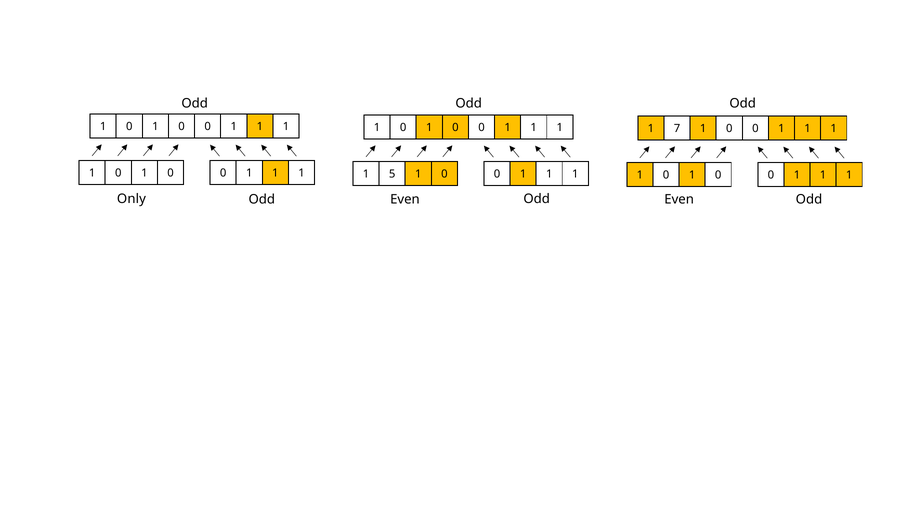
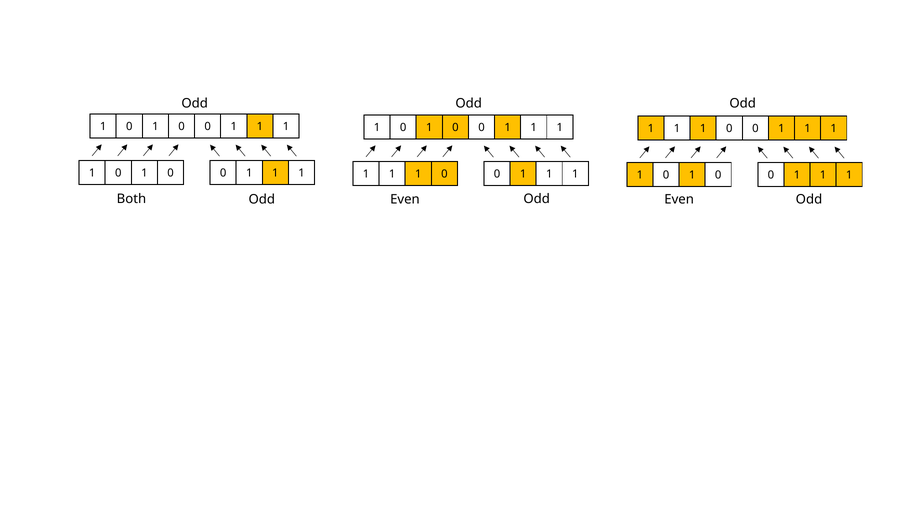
7: 7 -> 1 (677, 129)
5: 5 -> 1 (392, 174)
Only: Only -> Both (131, 199)
